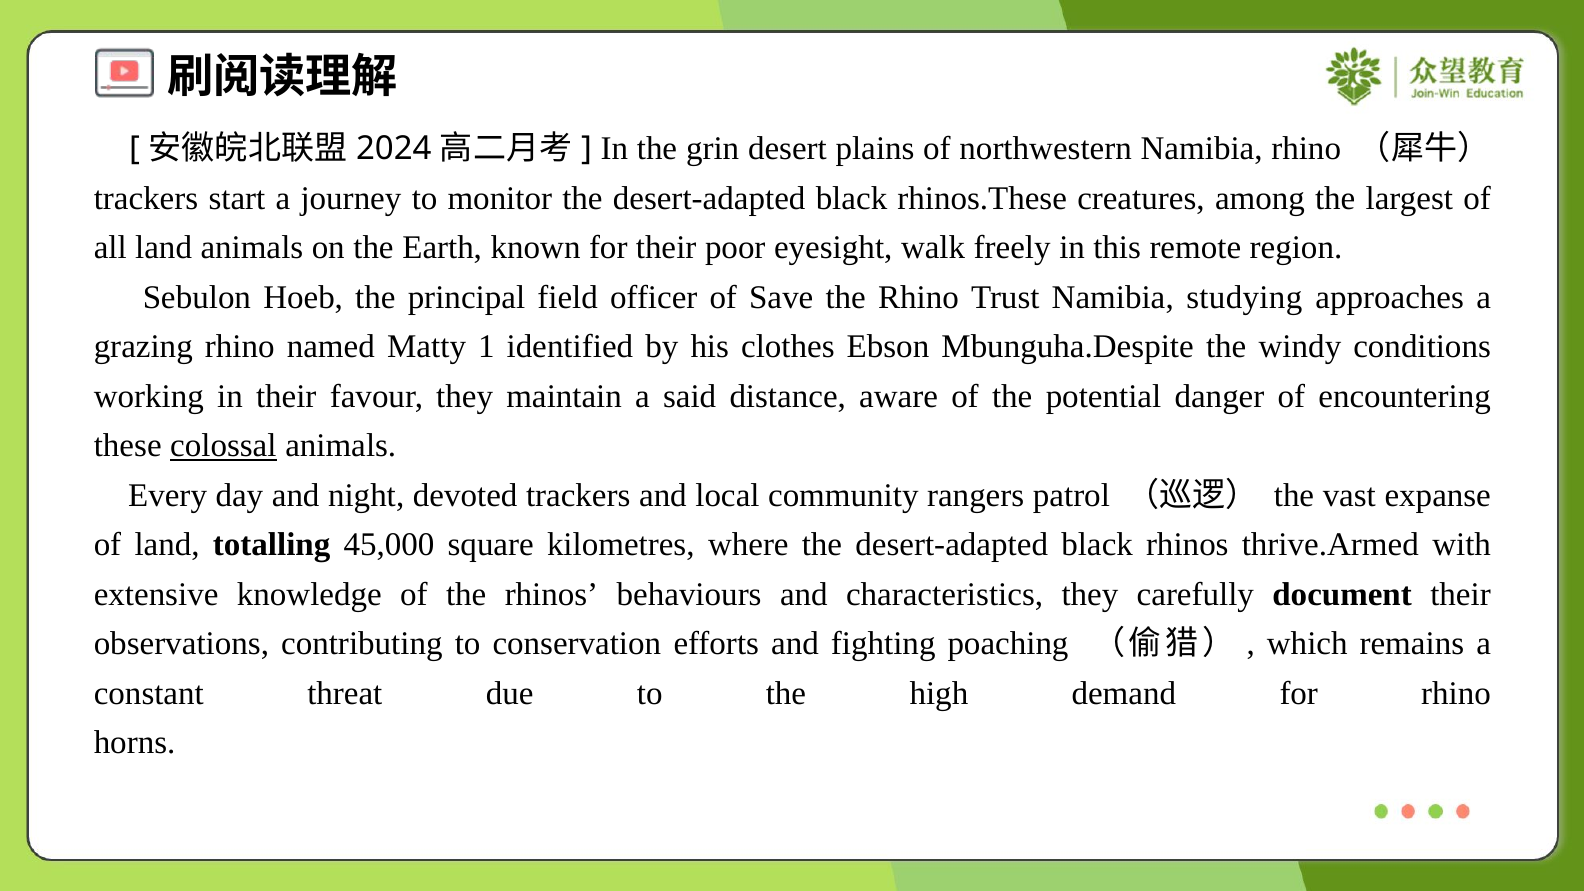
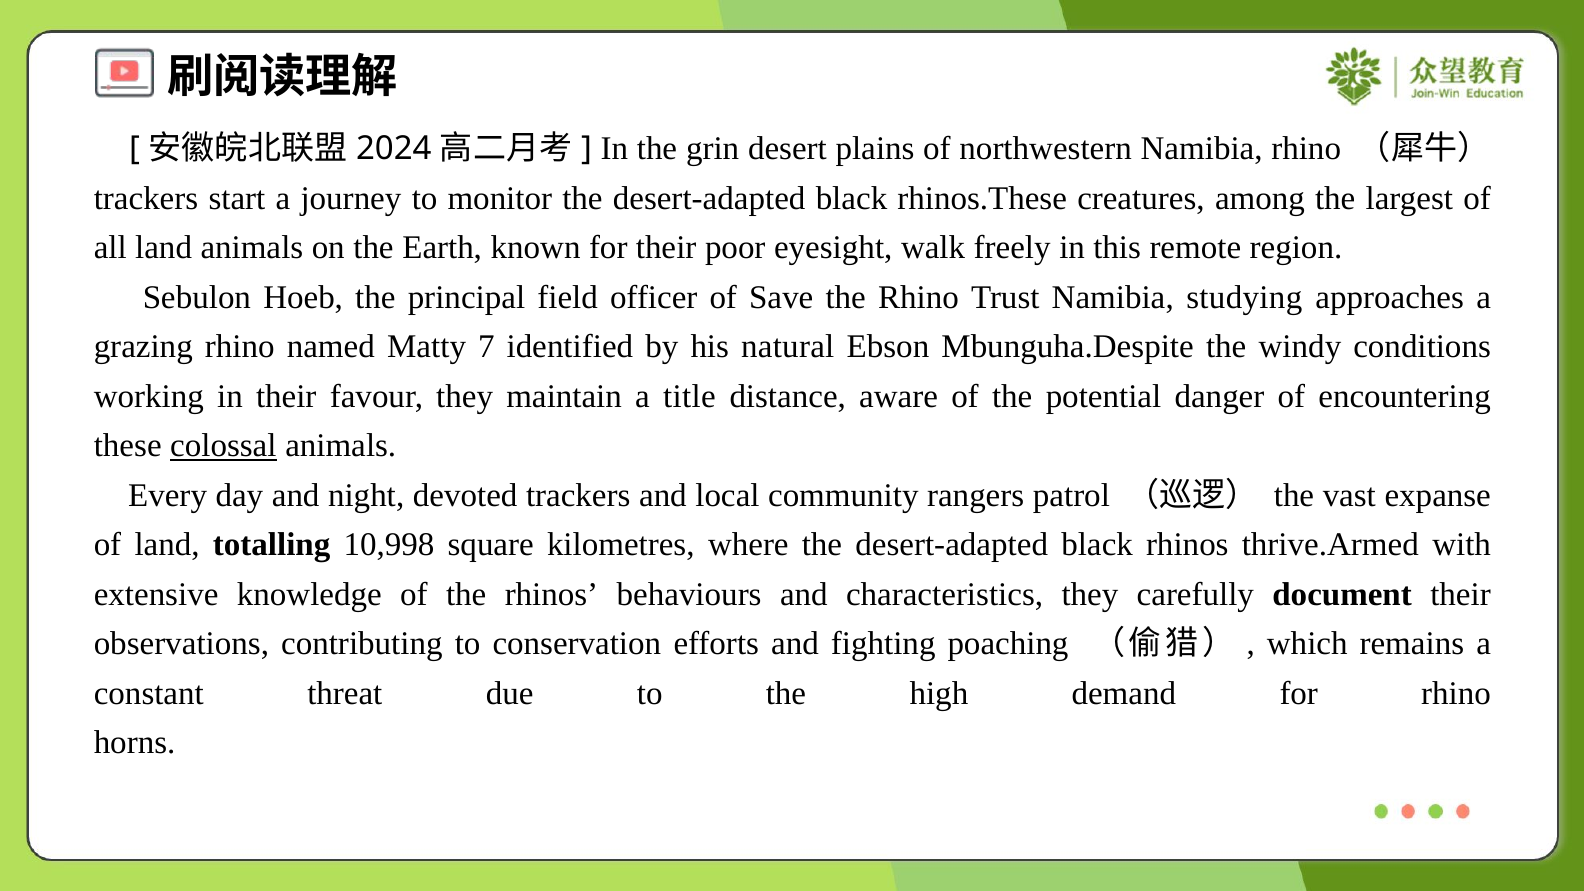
1: 1 -> 7 (486, 347)
clothes: clothes -> natural (788, 347)
said: said -> title (690, 396)
45,000: 45,000 -> 10,998 (389, 545)
